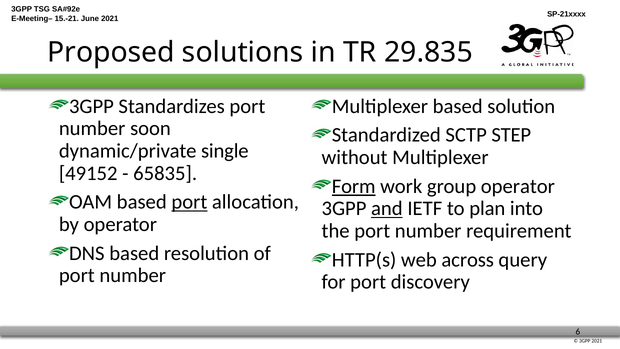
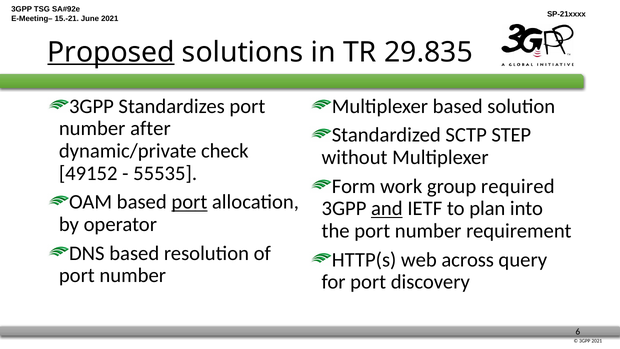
Proposed underline: none -> present (111, 52)
soon: soon -> after (150, 129)
single: single -> check (225, 151)
65835: 65835 -> 55535 (165, 173)
Form underline: present -> none (354, 186)
group operator: operator -> required (518, 186)
